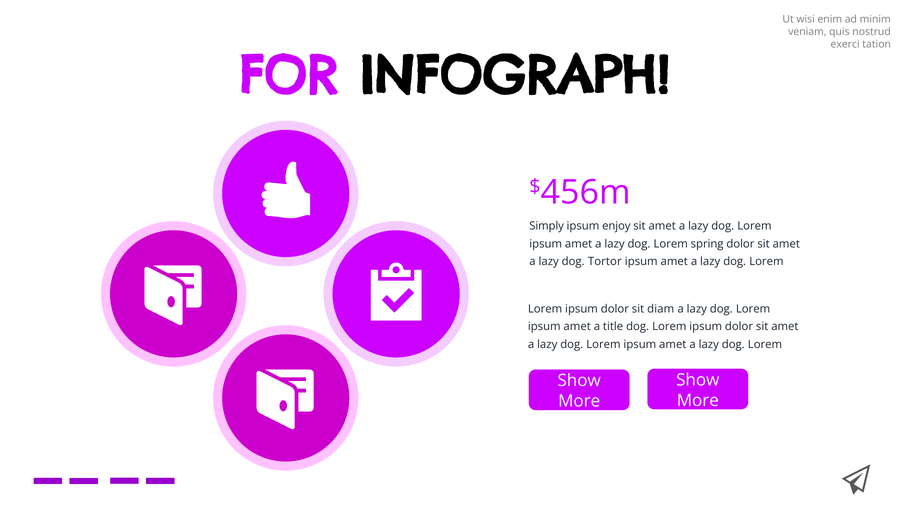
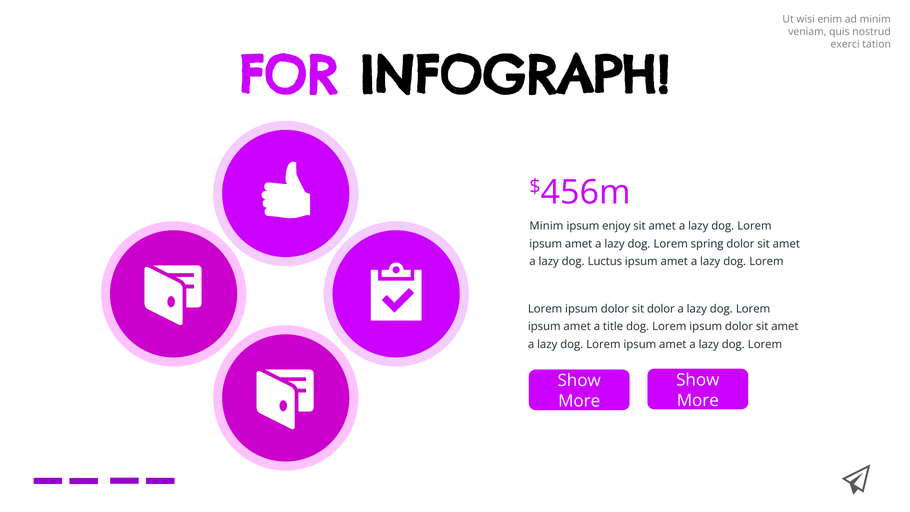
Simply: Simply -> Minim (546, 226)
Tortor: Tortor -> Luctus (605, 262)
sit diam: diam -> dolor (661, 309)
